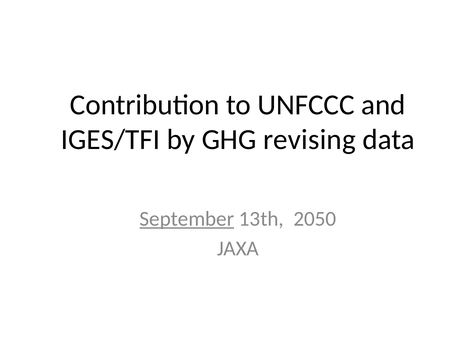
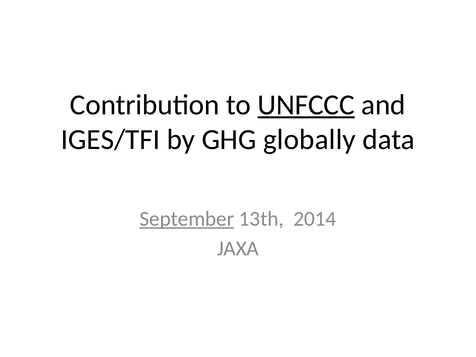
UNFCCC underline: none -> present (306, 105)
revising: revising -> globally (309, 140)
2050: 2050 -> 2014 (315, 219)
